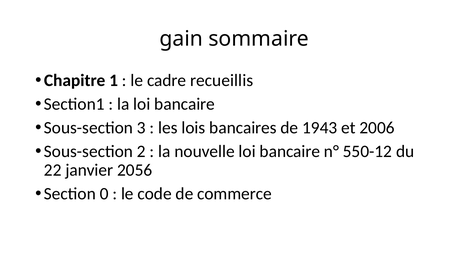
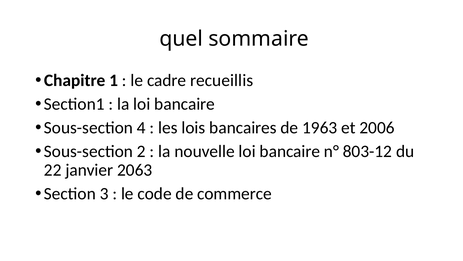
gain: gain -> quel (181, 39)
3: 3 -> 4 (141, 127)
1943: 1943 -> 1963 (320, 127)
550-12: 550-12 -> 803-12 (367, 151)
2056: 2056 -> 2063 (135, 170)
0: 0 -> 3 (104, 193)
